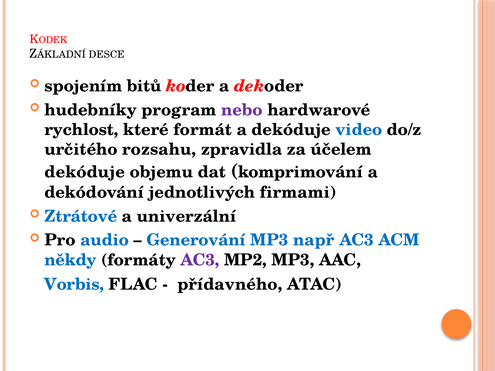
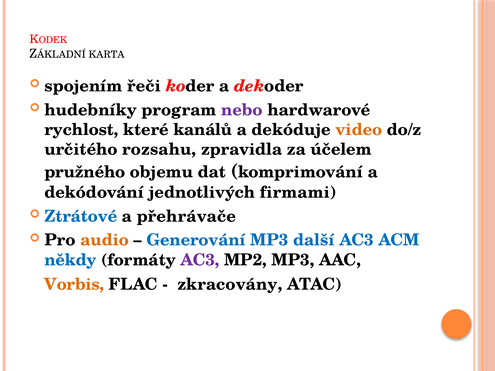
DESCE: DESCE -> KARTA (107, 55)
bitů: bitů -> řeči (144, 86)
formát: formát -> kanálů (203, 130)
video colour: blue -> orange (359, 130)
dekóduje: dekóduje -> pružného (85, 172)
univerzální: univerzální -> přehrávače (186, 216)
audio colour: blue -> orange (105, 240)
např: např -> další (314, 240)
Vorbis colour: blue -> orange (74, 285)
přídavného: přídavného -> zkracovány (230, 285)
